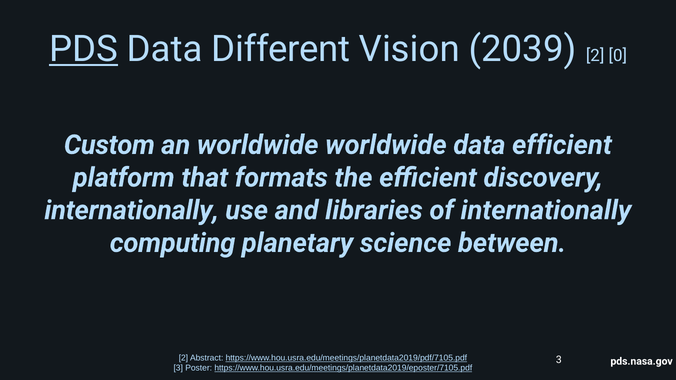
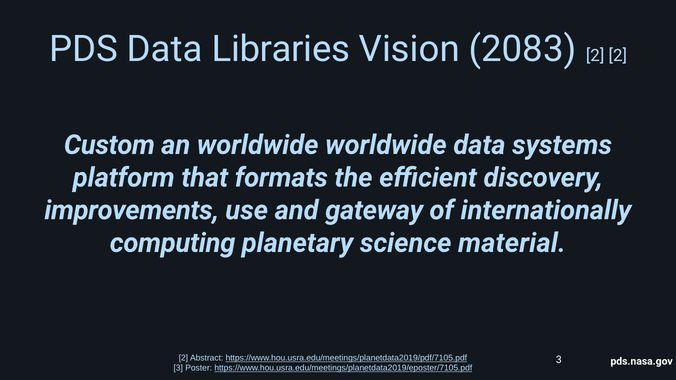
PDS underline: present -> none (83, 49)
Different: Different -> Libraries (281, 49)
2039: 2039 -> 2083 (523, 49)
2 0: 0 -> 2 (618, 56)
data efficient: efficient -> systems (562, 145)
internationally: internationally -> improvements (132, 210)
libraries: libraries -> gateway (374, 210)
between: between -> material (512, 243)
